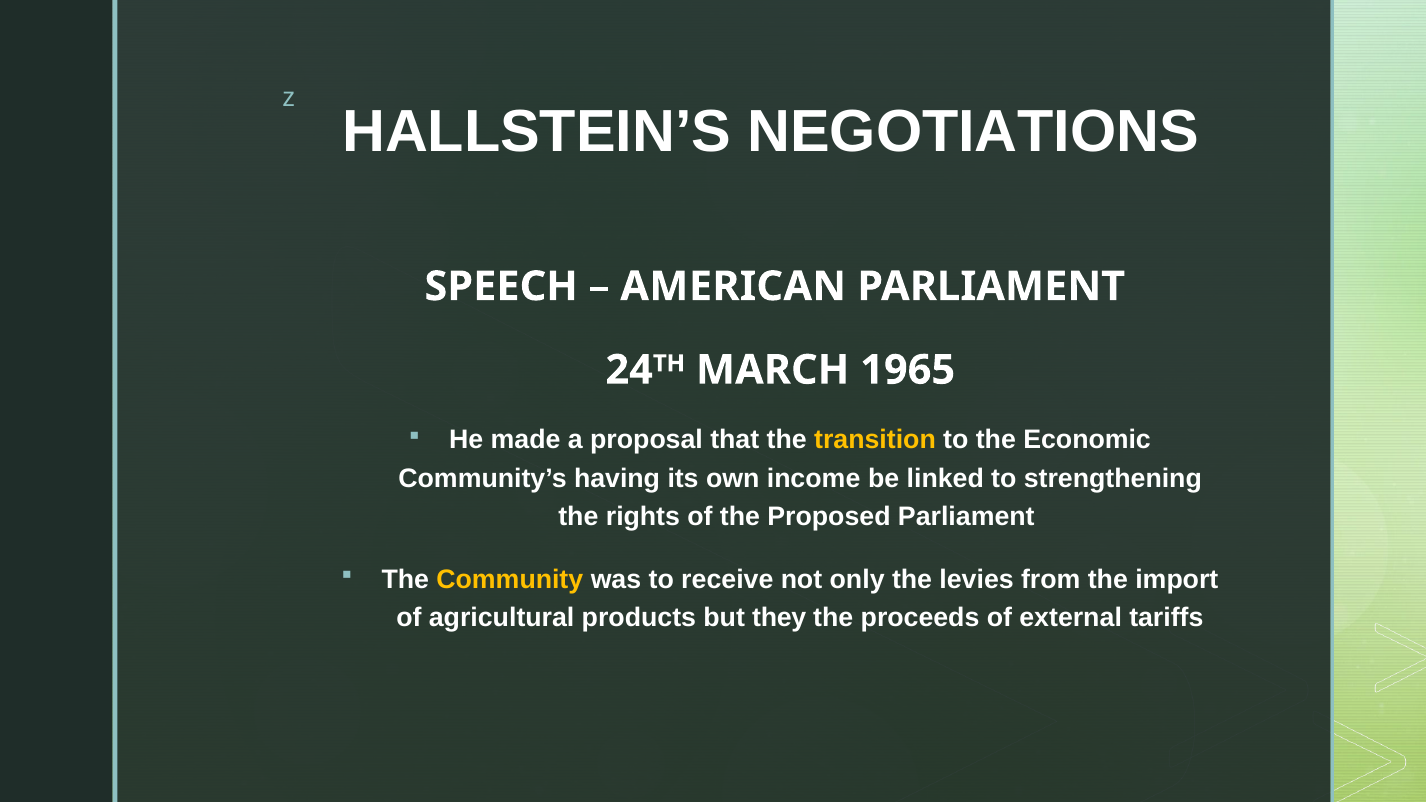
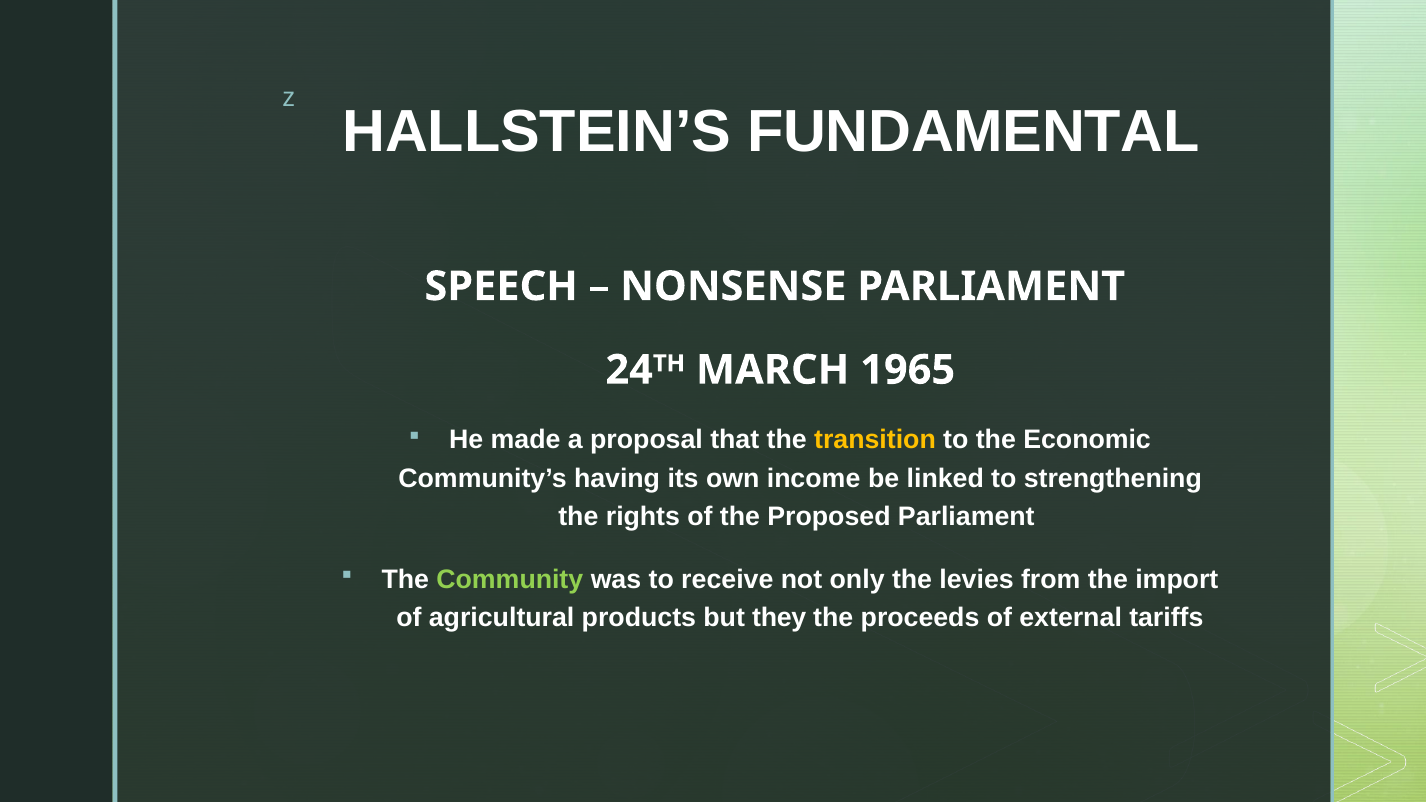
NEGOTIATIONS: NEGOTIATIONS -> FUNDAMENTAL (973, 132)
AMERICAN: AMERICAN -> NONSENSE (733, 287)
Community colour: yellow -> light green (510, 579)
